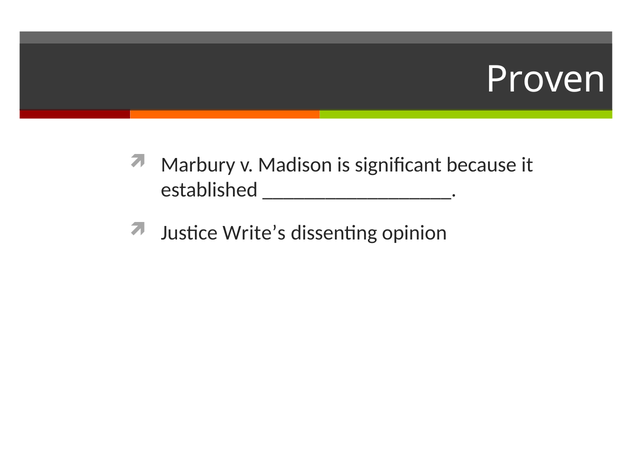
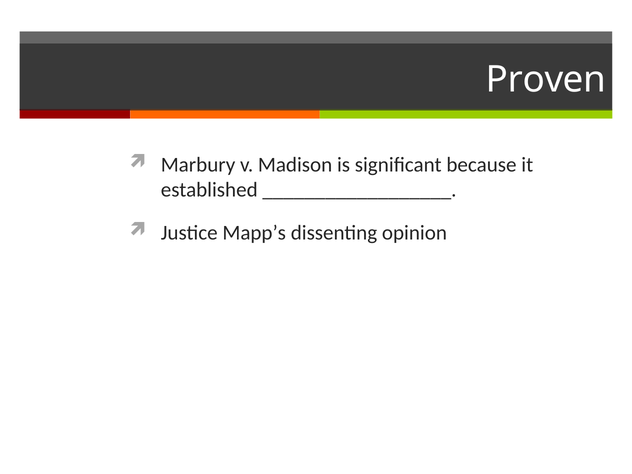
Write’s: Write’s -> Mapp’s (254, 233)
